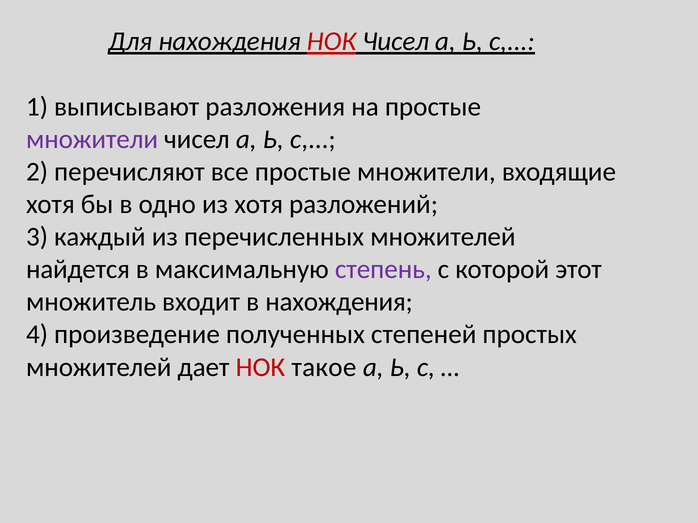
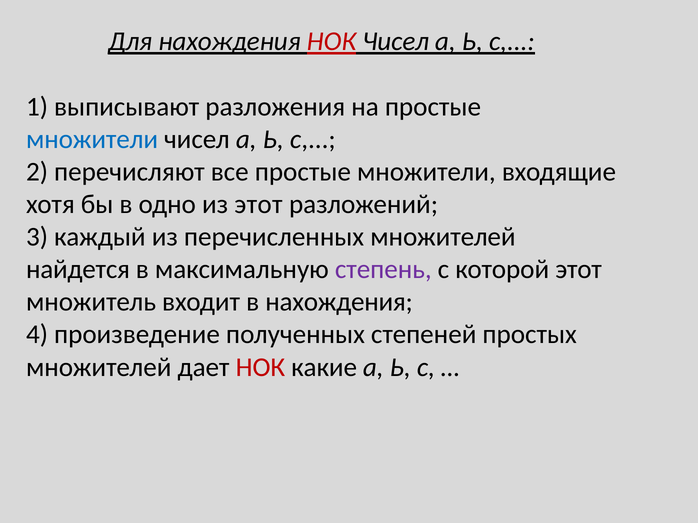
множители colour: purple -> blue (92, 139)
из хотя: хотя -> этот (258, 204)
такое: такое -> какие (324, 367)
